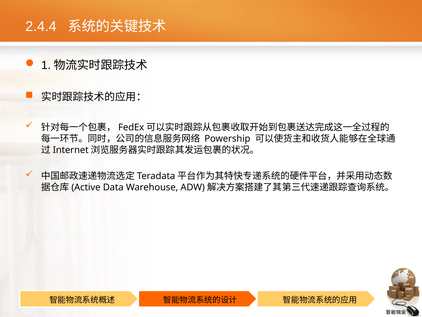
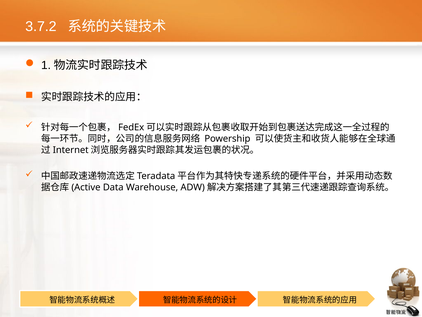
2.4.4: 2.4.4 -> 3.7.2 (41, 27)
